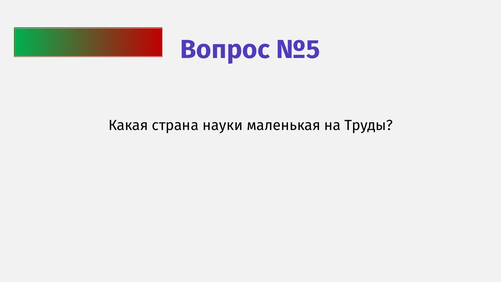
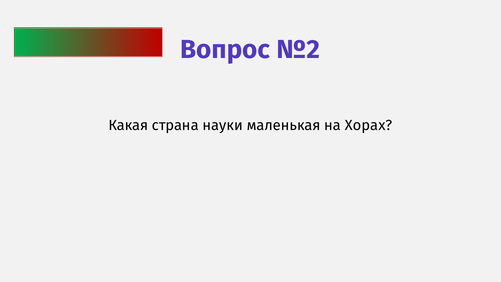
№5: №5 -> №2 (298, 49)
Труды: Труды -> Хорах (369, 125)
